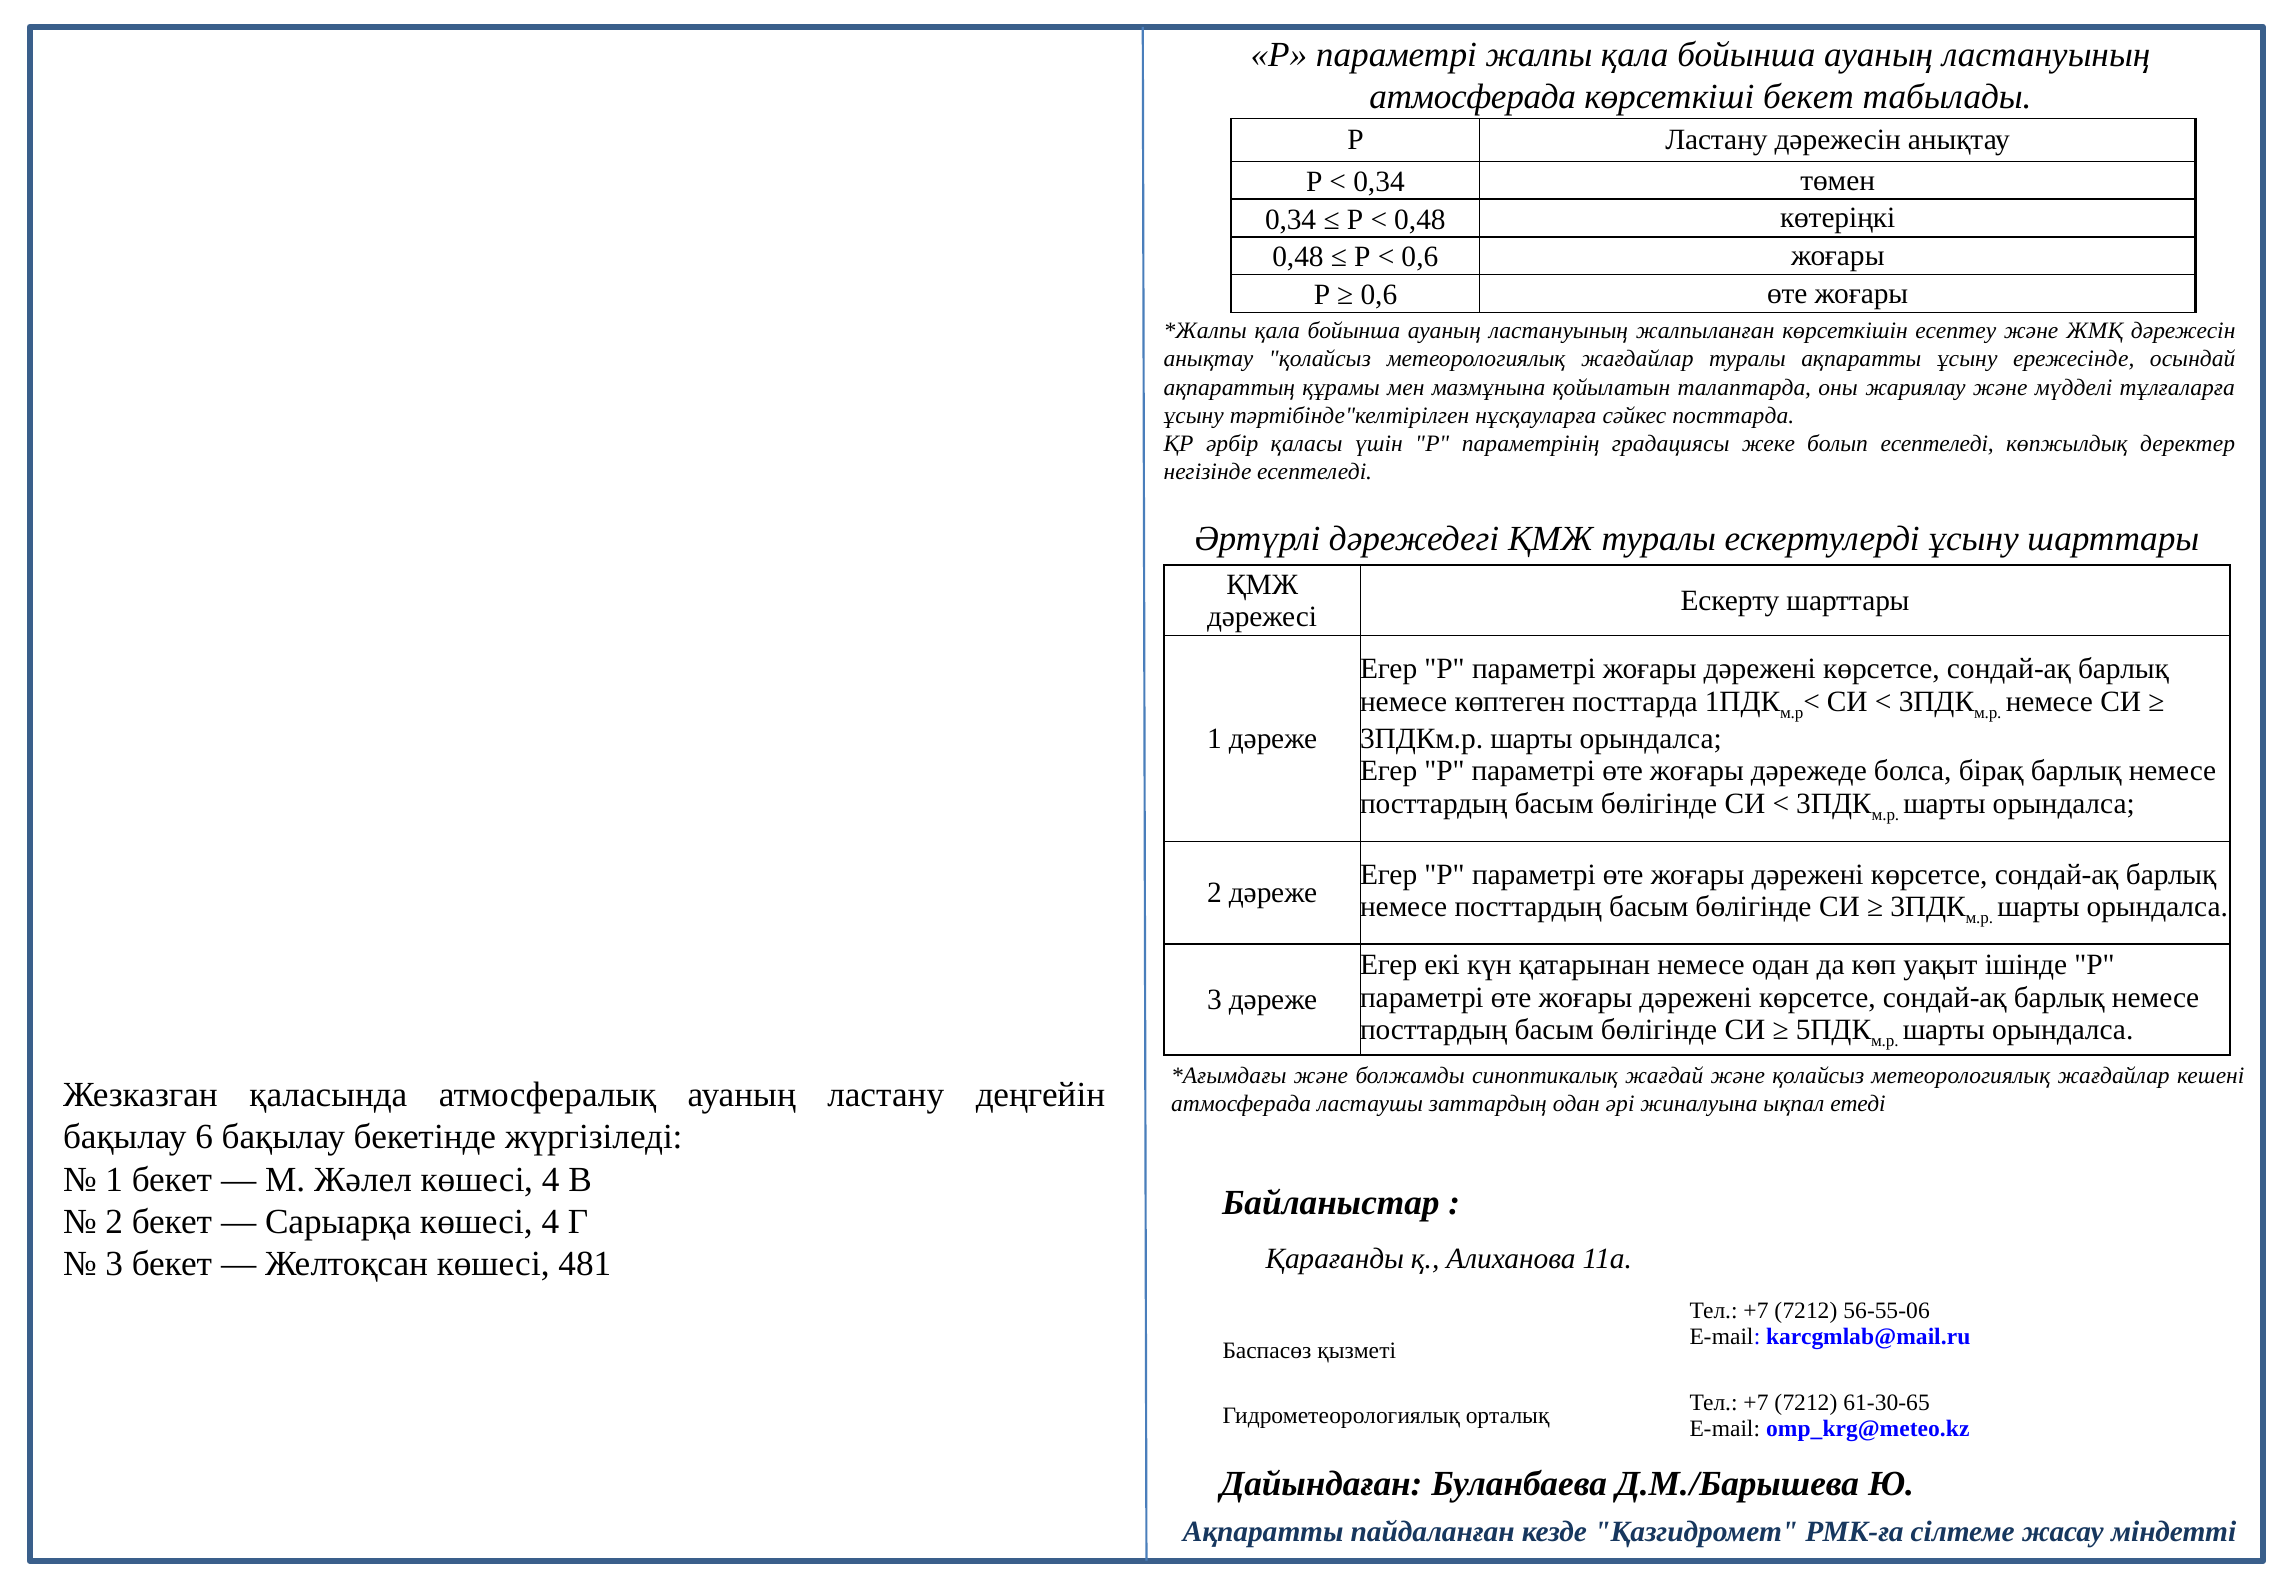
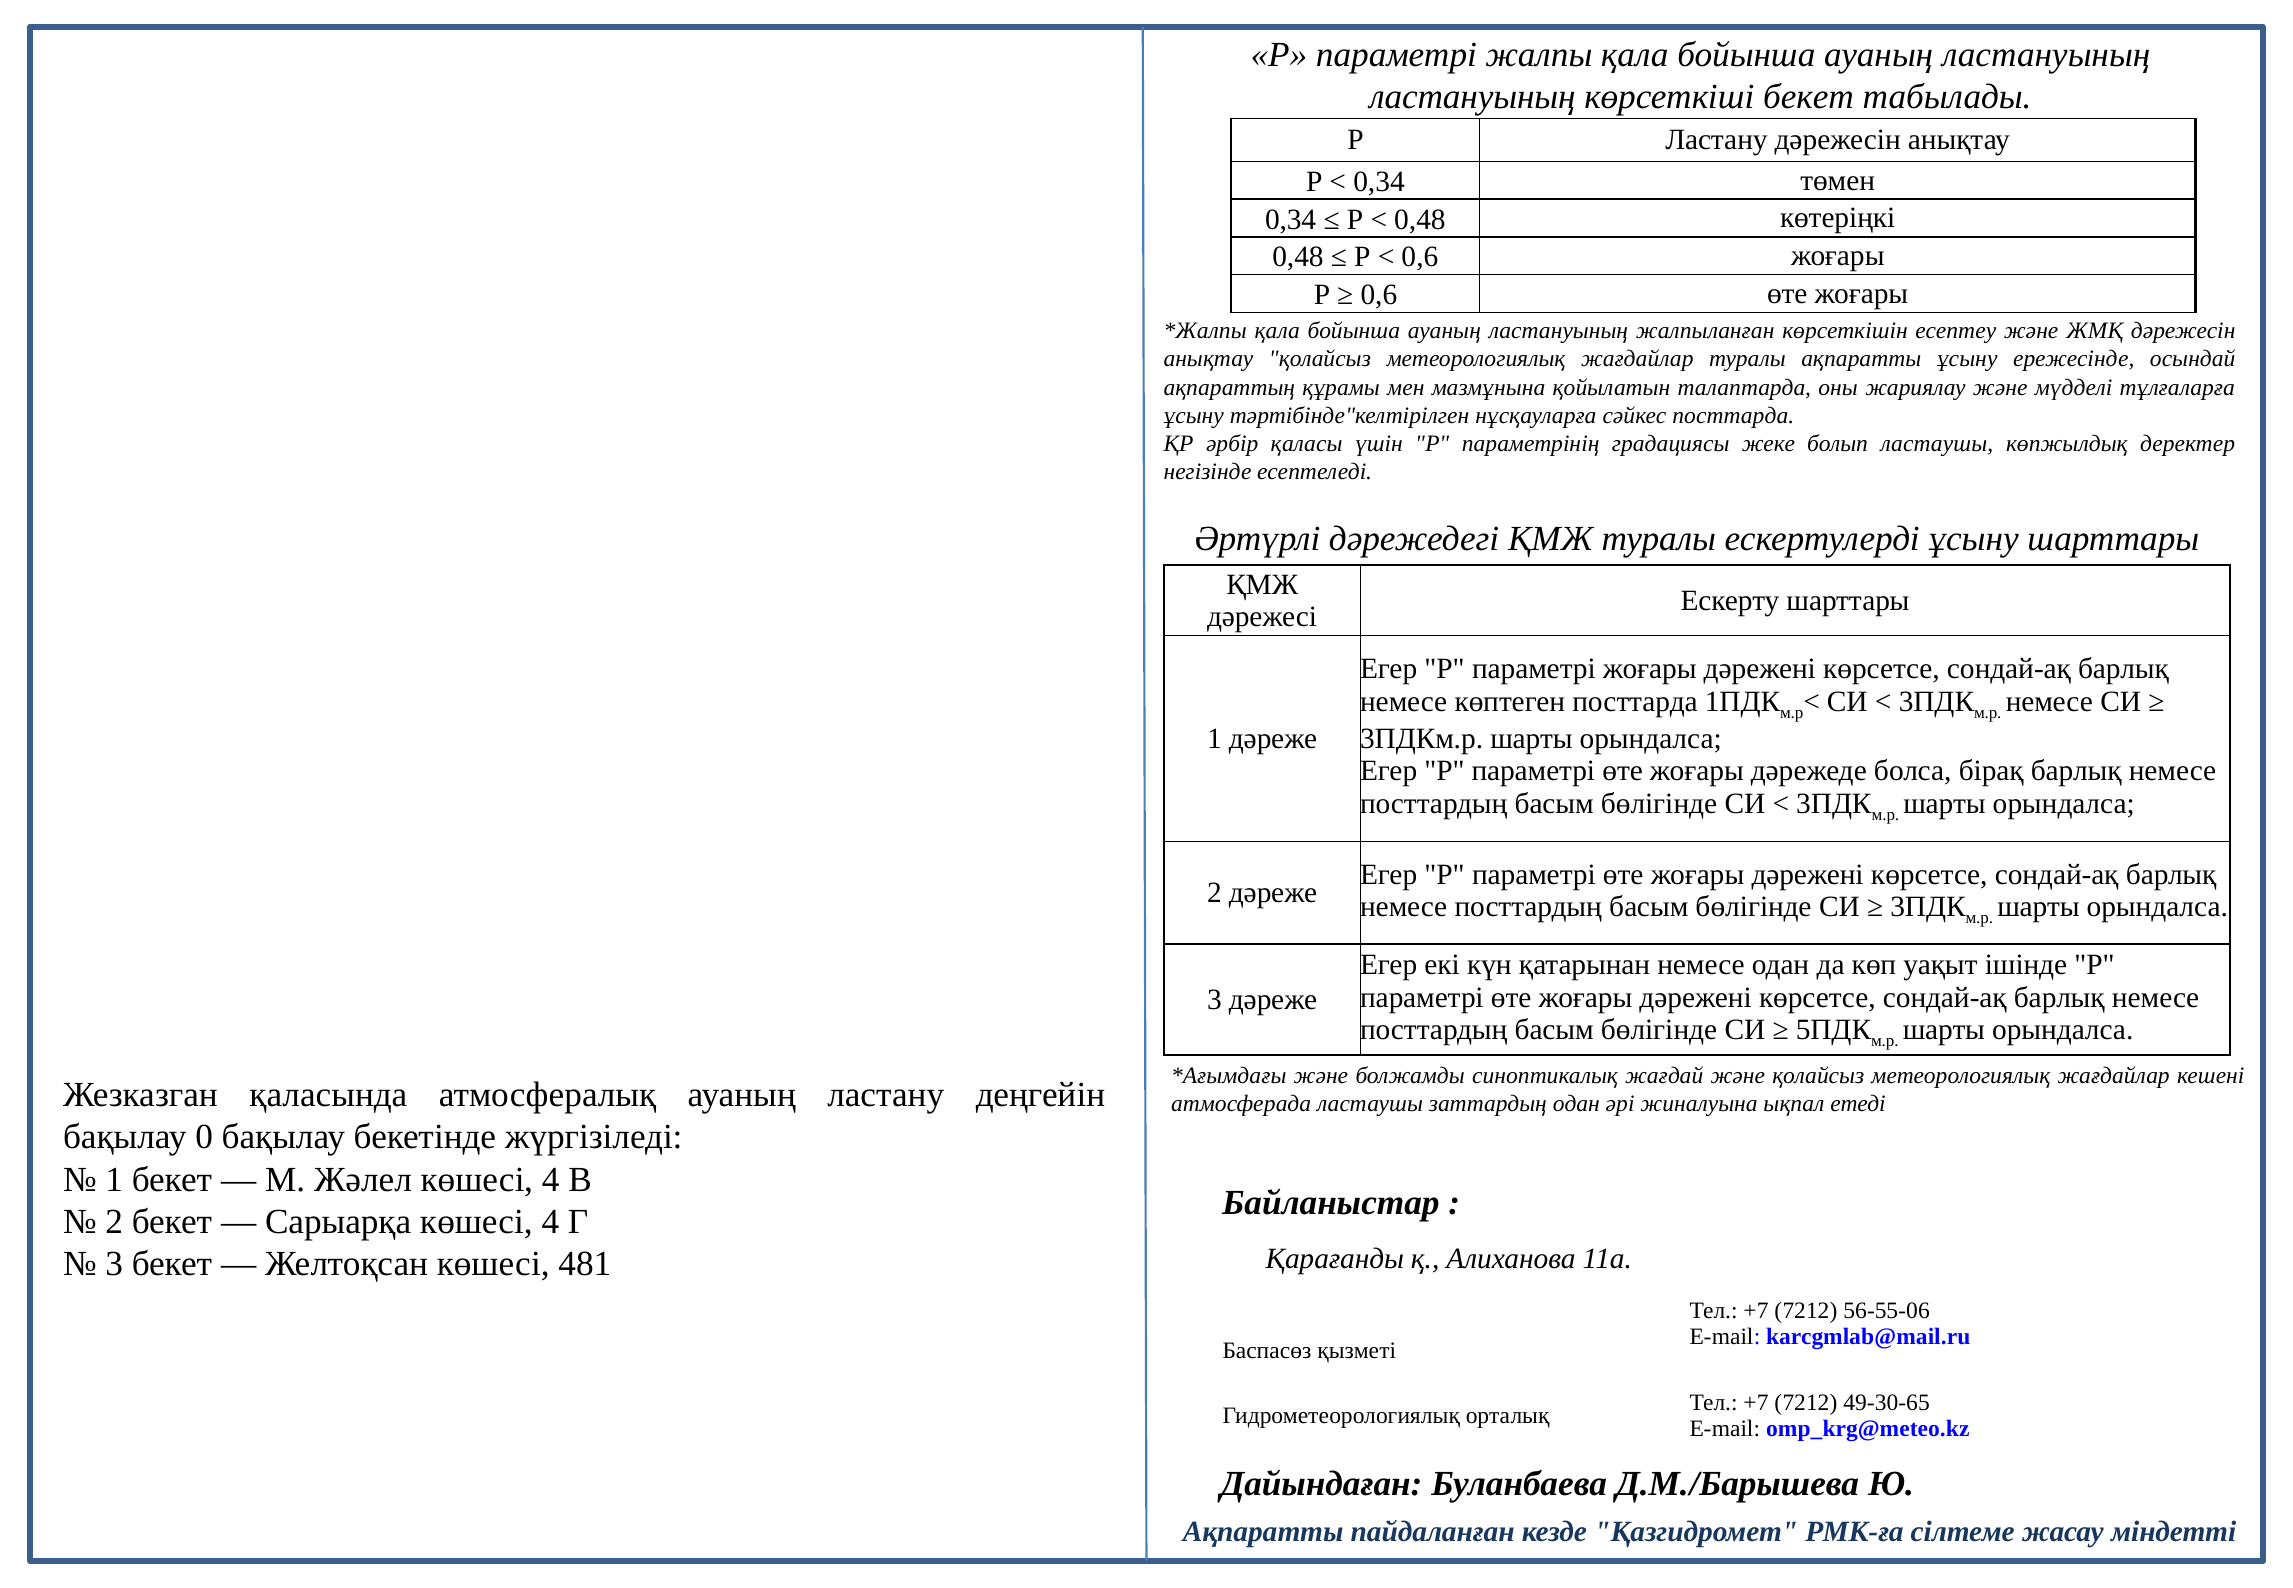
атмосферада: атмосферада -> ластануының (1472, 97)
болып есептеледі: есептеледі -> ластаушы (1937, 444)
6: 6 -> 0 (204, 1137)
61-30-65: 61-30-65 -> 49-30-65 (1887, 1402)
